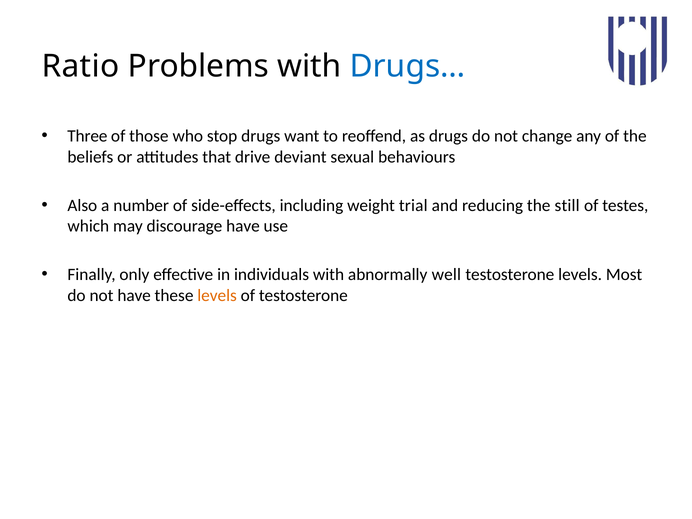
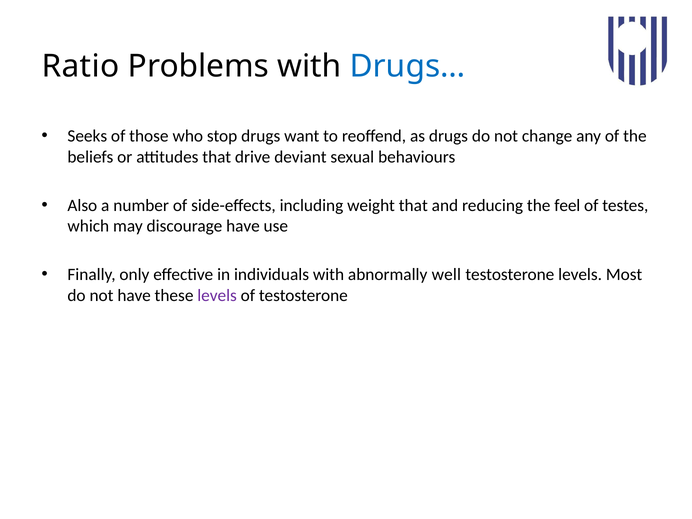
Three: Three -> Seeks (87, 136)
weight trial: trial -> that (413, 205)
still: still -> feel (567, 205)
levels colour: orange -> purple (217, 295)
